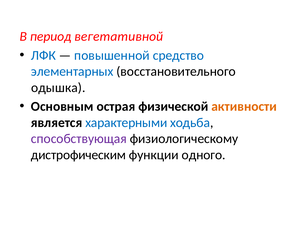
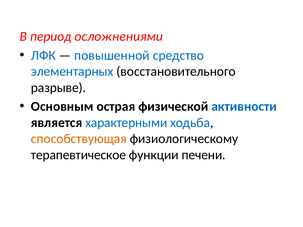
вегетативной: вегетативной -> осложнениями (119, 37)
одышка: одышка -> разрыве (58, 88)
активности colour: orange -> blue (244, 107)
способствующая colour: purple -> orange (79, 139)
дистрофическим: дистрофическим -> терапевтическое (78, 155)
одного: одного -> печени (204, 155)
